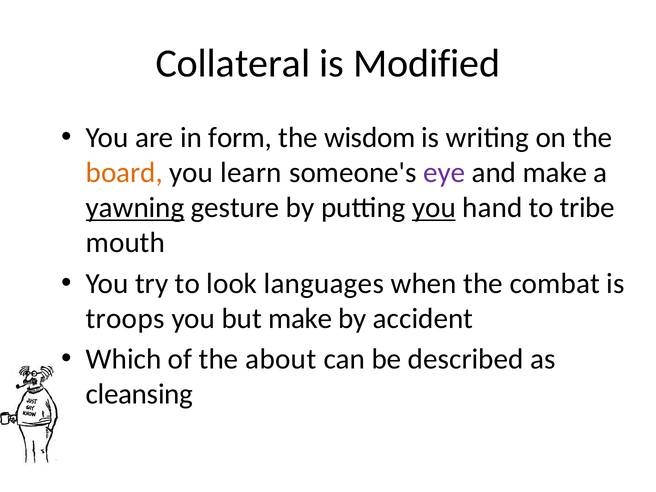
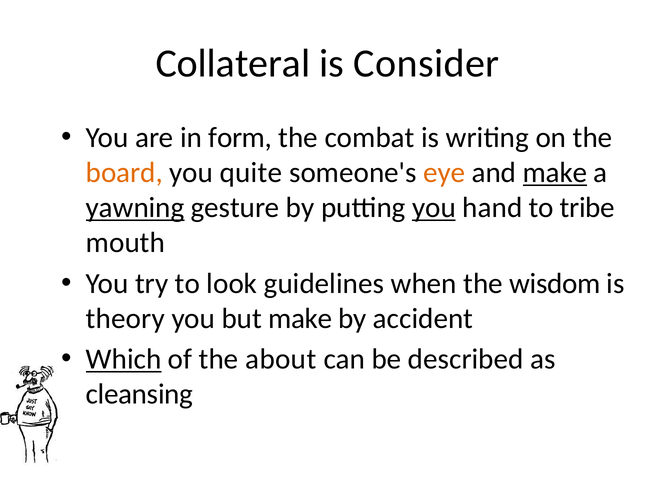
Modified: Modified -> Consider (426, 64)
wisdom: wisdom -> combat (370, 138)
learn: learn -> quite (251, 173)
eye colour: purple -> orange (444, 173)
make underline: none -> present (555, 173)
languages: languages -> guidelines (324, 283)
combat: combat -> wisdom (555, 283)
troops: troops -> theory (125, 318)
Which underline: none -> present (124, 359)
